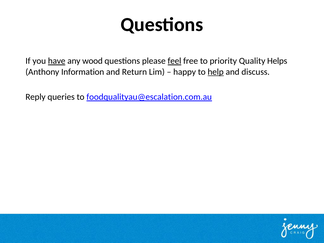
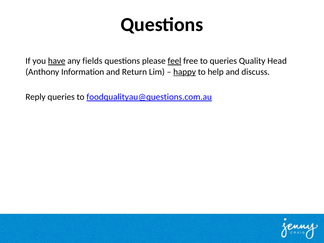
wood: wood -> fields (92, 61)
to priority: priority -> queries (223, 61)
Helps: Helps -> Head (277, 61)
happy underline: none -> present (185, 72)
help underline: present -> none (216, 72)
foodqualityau@escalation.com.au: foodqualityau@escalation.com.au -> foodqualityau@questions.com.au (149, 97)
